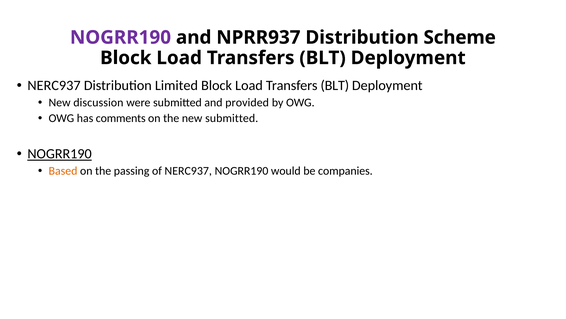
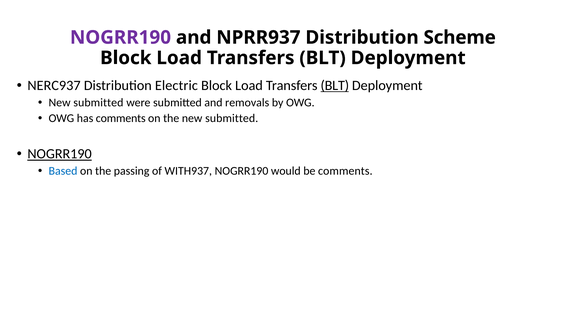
Limited: Limited -> Electric (176, 85)
BLT underline: none -> present (335, 85)
discussion: discussion -> submitted (98, 102)
provided: provided -> removals (247, 102)
Based colour: orange -> blue (63, 171)
of NERC937: NERC937 -> WITH937 (188, 171)
be companies: companies -> comments (345, 171)
